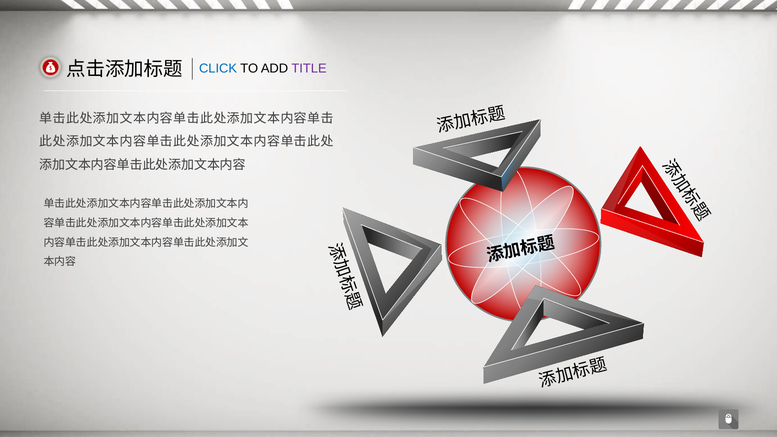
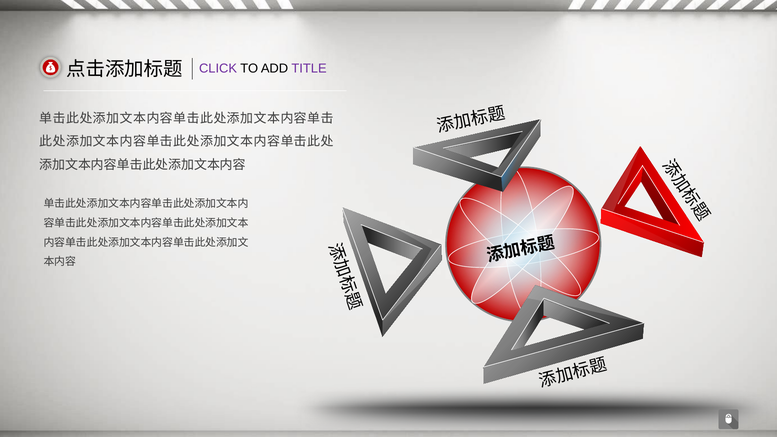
CLICK colour: blue -> purple (218, 69)
